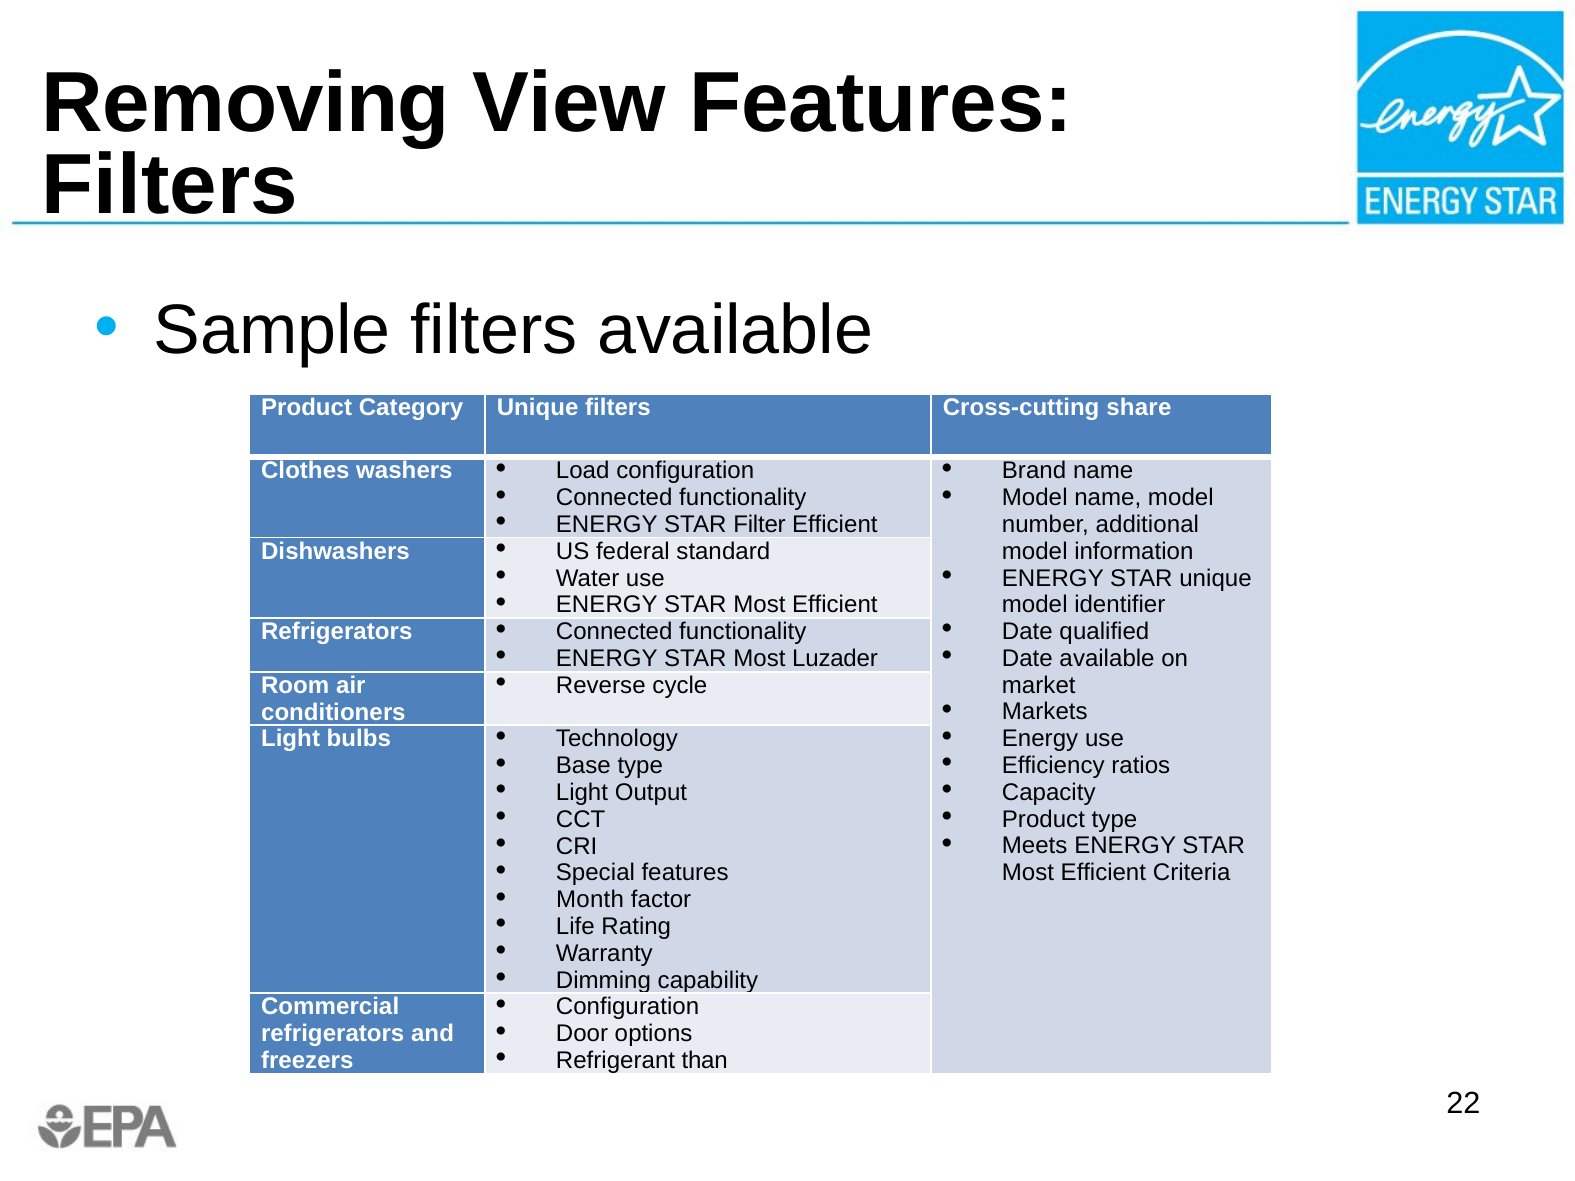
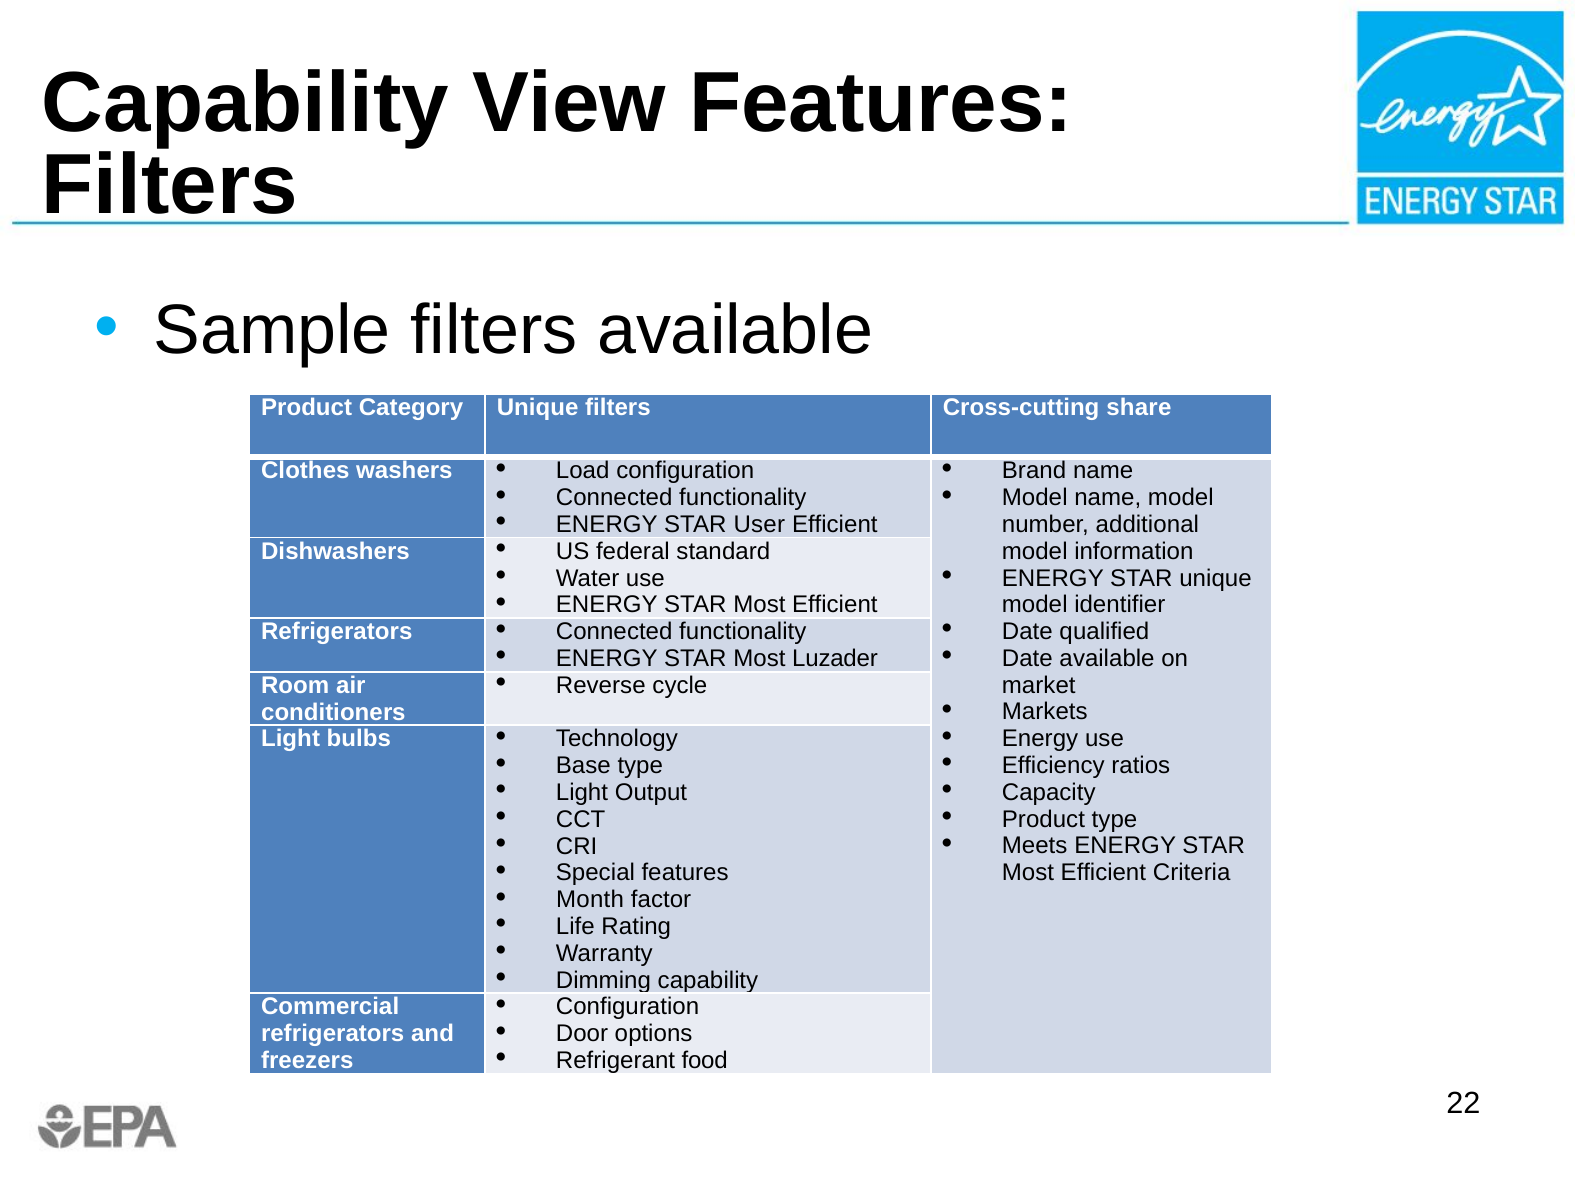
Removing: Removing -> Capability (246, 103)
Filter: Filter -> User (759, 525)
than: than -> food (705, 1061)
